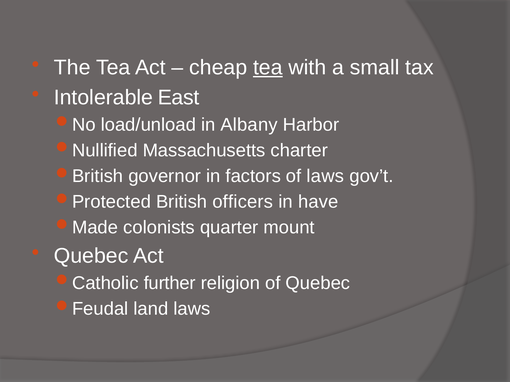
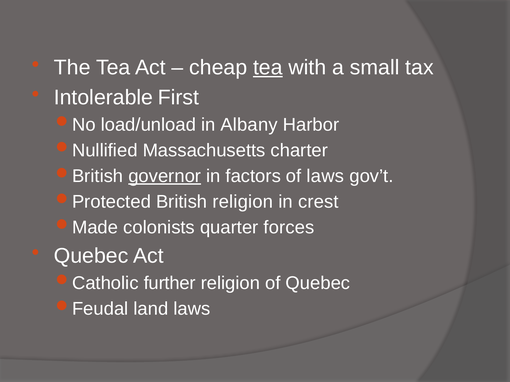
East: East -> First (178, 97)
governor underline: none -> present (165, 176)
British officers: officers -> religion (243, 202)
have: have -> crest (318, 202)
mount: mount -> forces (289, 228)
